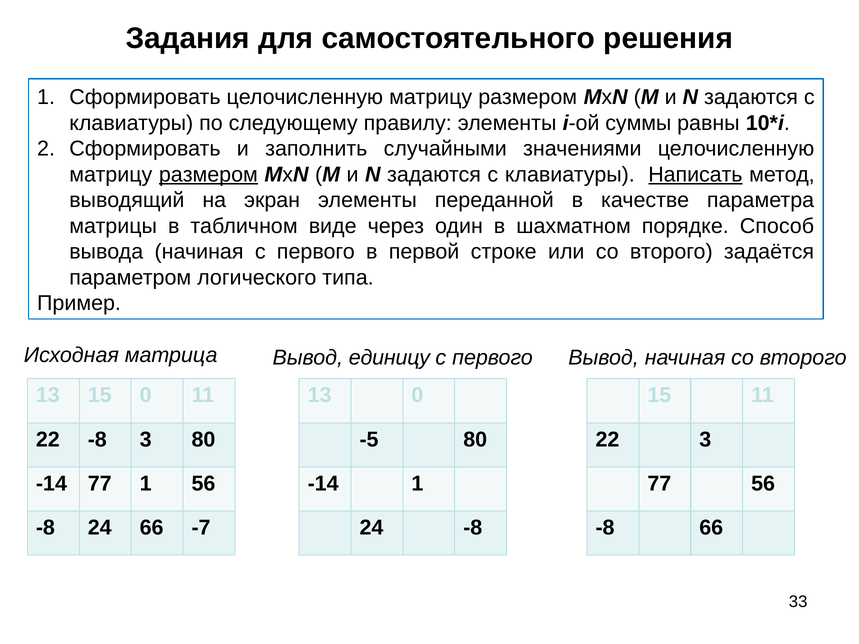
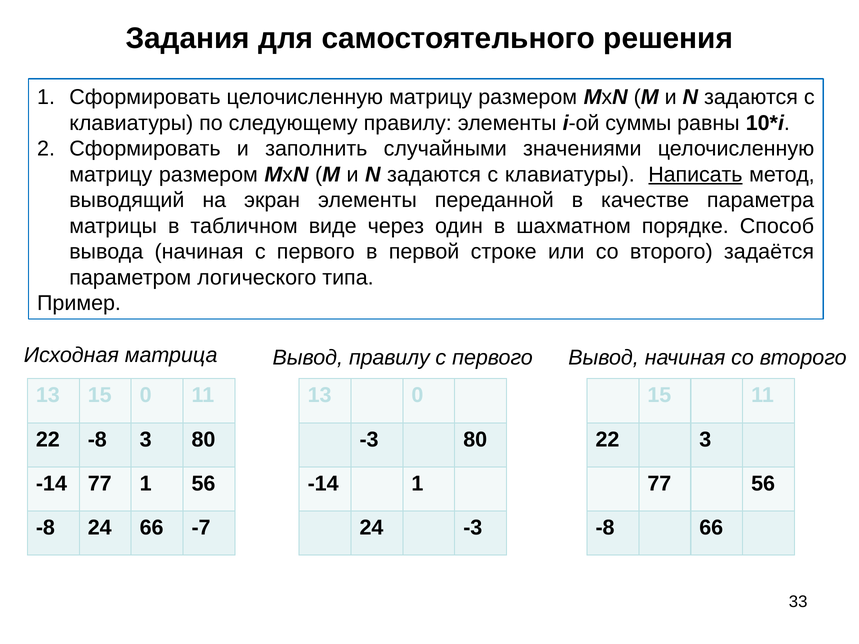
размером underline: present -> none (208, 175)
Вывод единицу: единицу -> правилу (389, 358)
-5: -5 -> -3 (369, 440)
24 -8: -8 -> -3 (473, 528)
